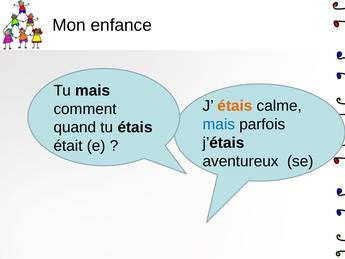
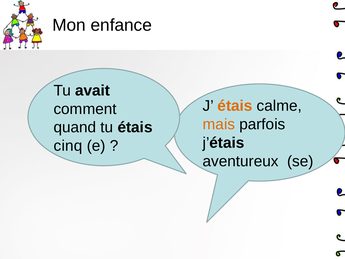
Tu mais: mais -> avait (93, 90)
mais colour: blue -> orange (219, 124)
était: était -> cinq (68, 146)
